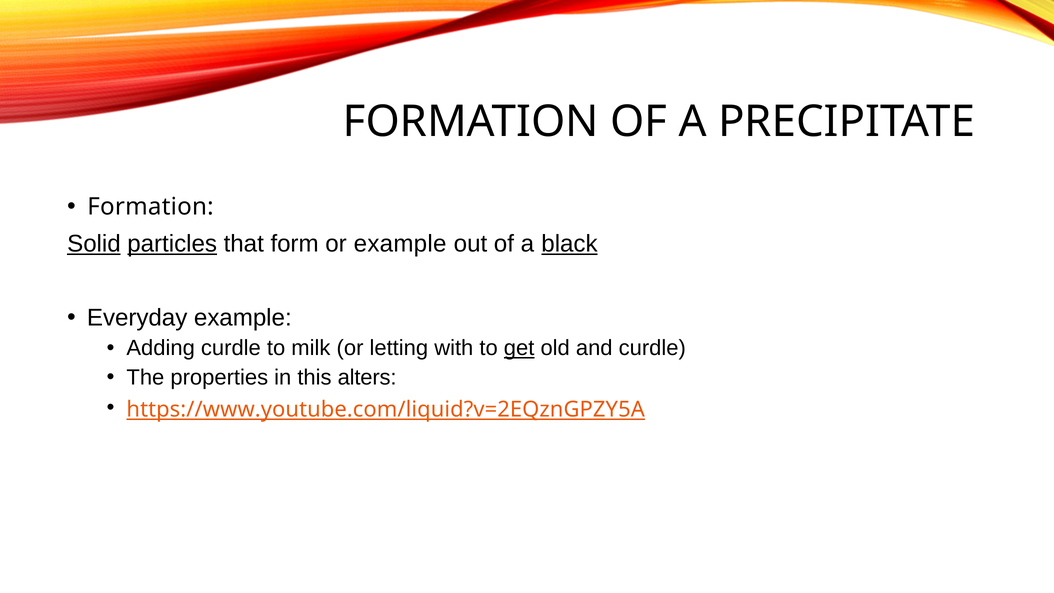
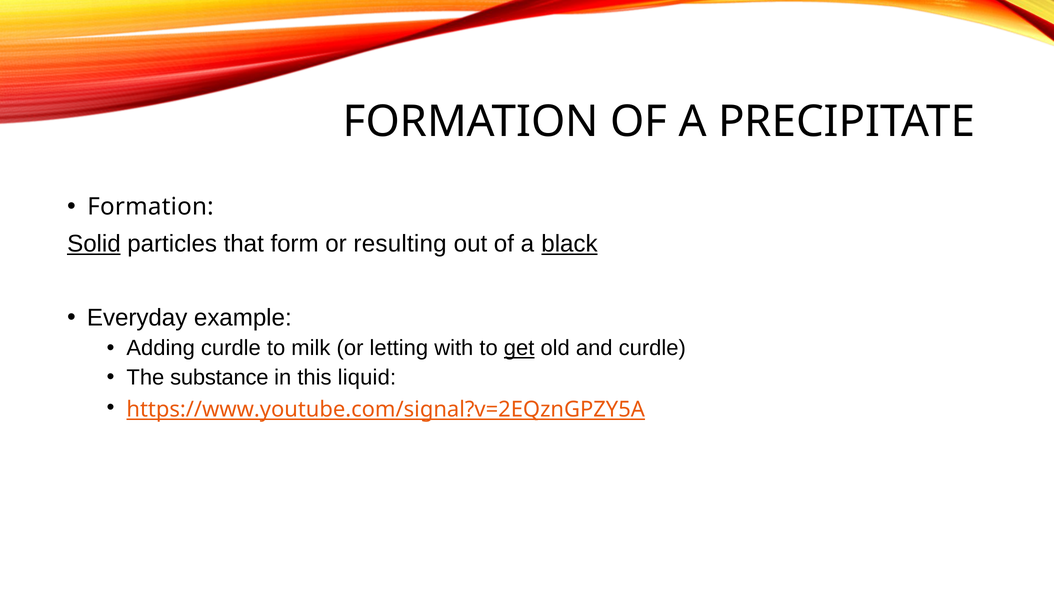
particles underline: present -> none (172, 244)
or example: example -> resulting (400, 244)
properties: properties -> substance (219, 377)
alters: alters -> liquid (367, 377)
https://www.youtube.com/liquid?v=2EQznGPZY5A: https://www.youtube.com/liquid?v=2EQznGPZY5A -> https://www.youtube.com/signal?v=2EQznGPZY5A (386, 409)
